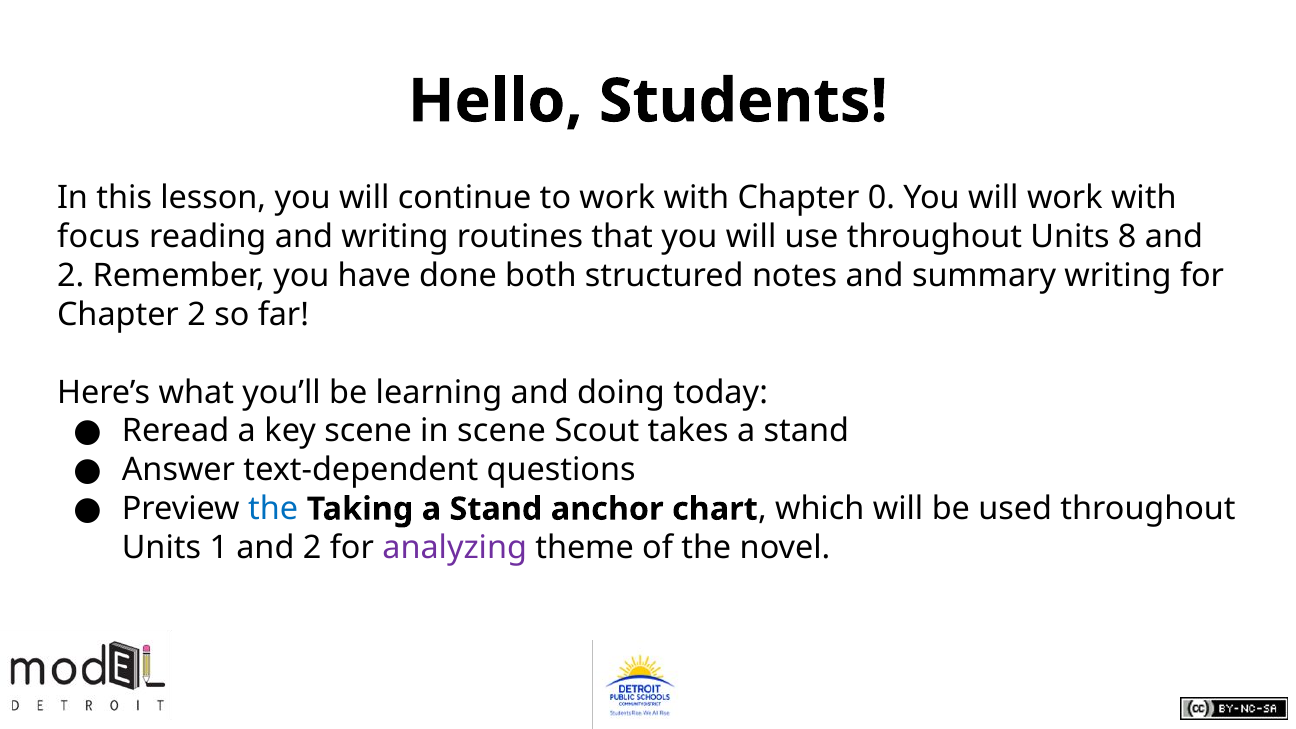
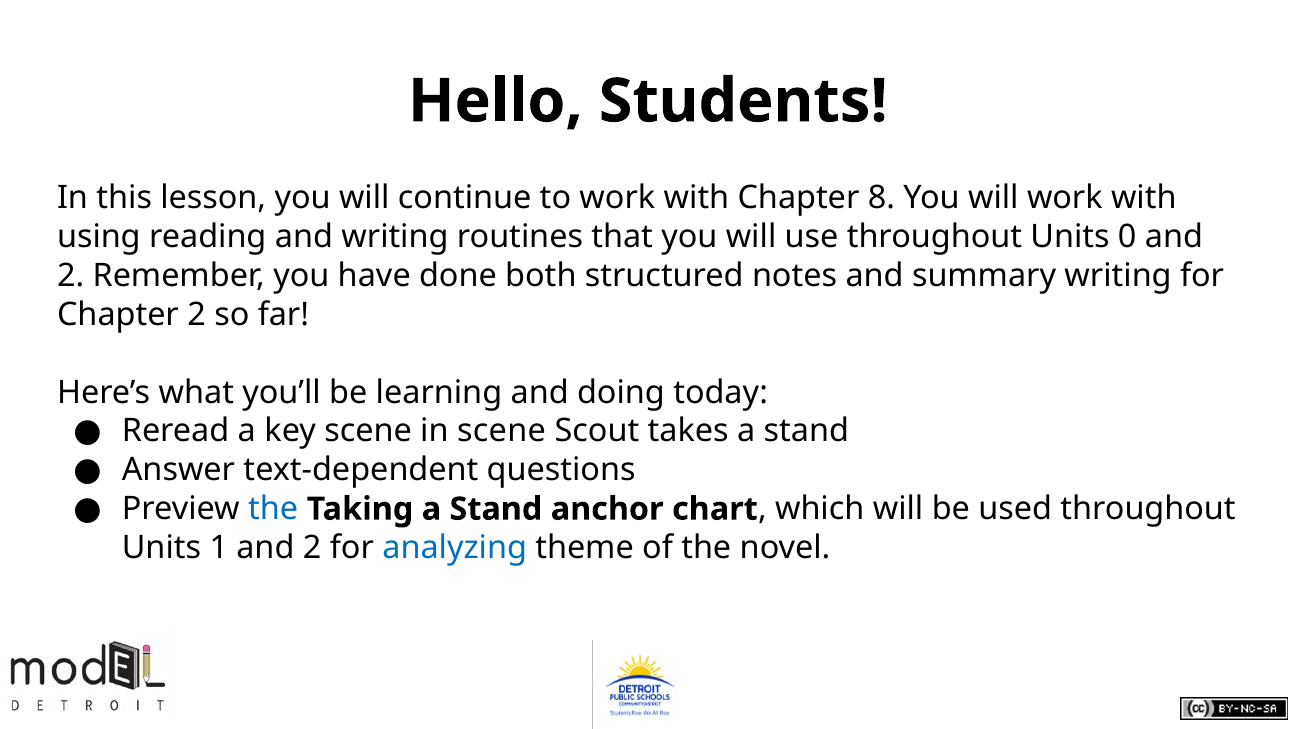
0: 0 -> 8 (881, 198)
focus: focus -> using (99, 237)
8: 8 -> 0 (1127, 237)
analyzing colour: purple -> blue (455, 548)
